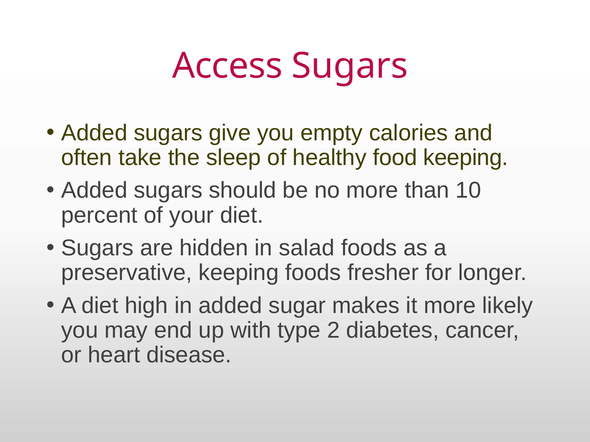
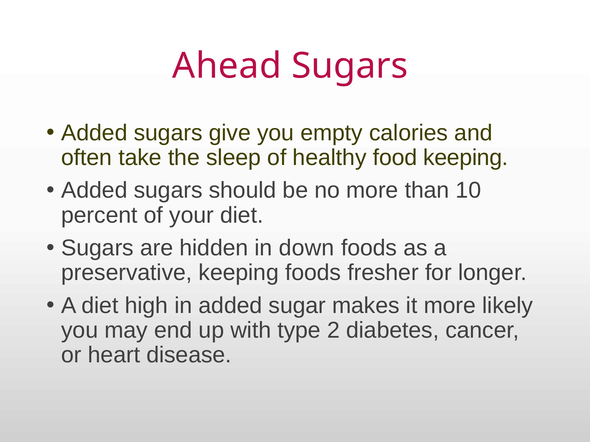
Access: Access -> Ahead (227, 66)
salad: salad -> down (307, 248)
